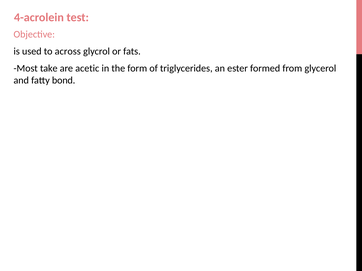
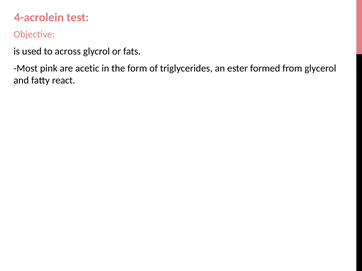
take: take -> pink (49, 68)
bond: bond -> react (64, 81)
